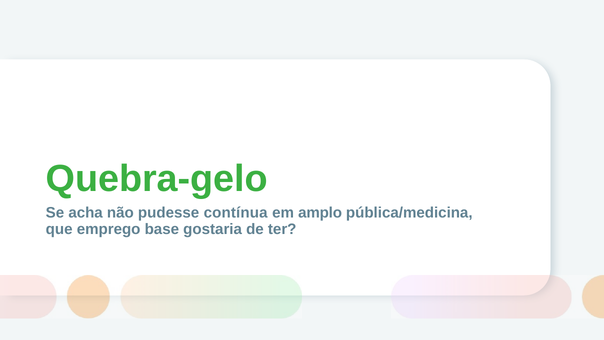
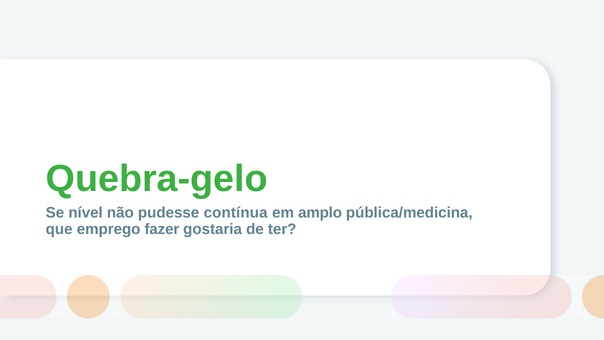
acha: acha -> nível (86, 213)
base: base -> fazer (162, 229)
